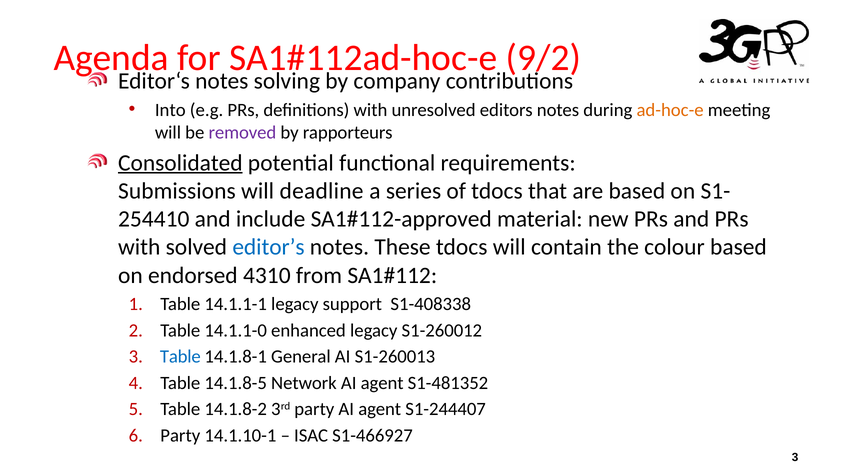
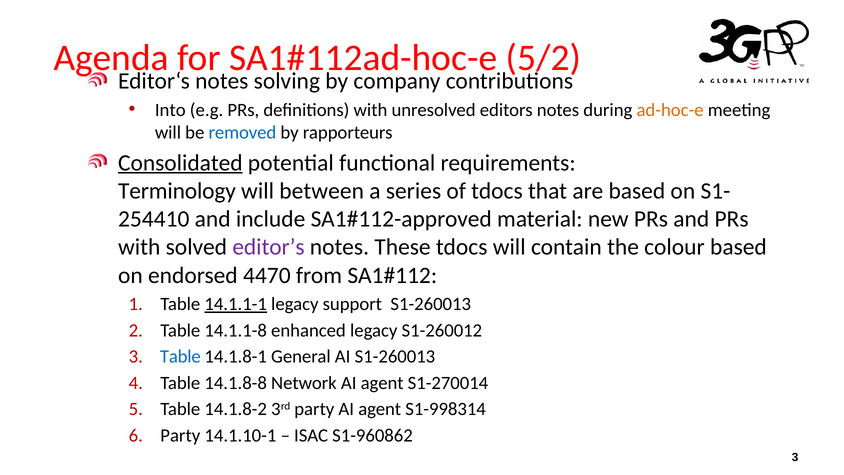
9/2: 9/2 -> 5/2 (543, 58)
removed colour: purple -> blue (242, 132)
Submissions: Submissions -> Terminology (177, 191)
deadline: deadline -> between (322, 191)
editor’s colour: blue -> purple (269, 247)
4310: 4310 -> 4470 (267, 275)
14.1.1-1 underline: none -> present (236, 304)
support S1-408338: S1-408338 -> S1-260013 (431, 304)
14.1.1-0: 14.1.1-0 -> 14.1.1-8 (236, 330)
14.1.8-5: 14.1.8-5 -> 14.1.8-8 (236, 383)
S1-481352: S1-481352 -> S1-270014 (448, 383)
S1-244407: S1-244407 -> S1-998314 (446, 409)
S1-466927: S1-466927 -> S1-960862 (372, 435)
